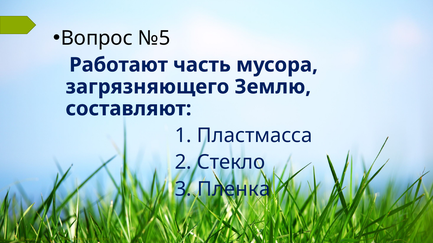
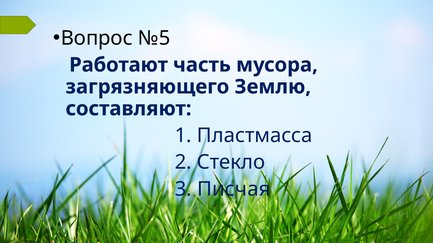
Пленка: Пленка -> Писчая (234, 190)
